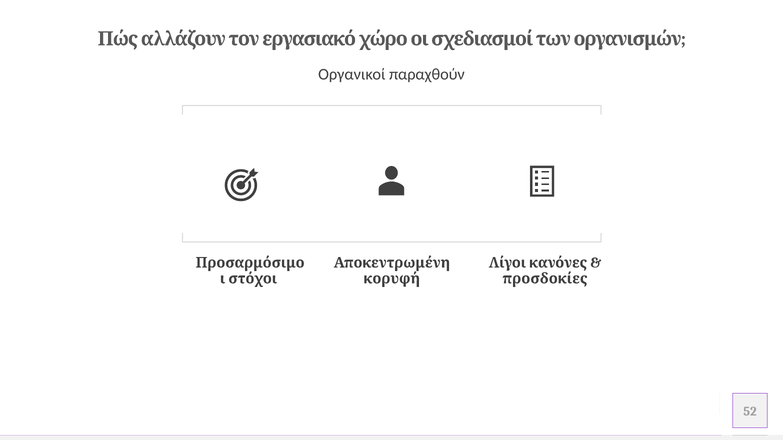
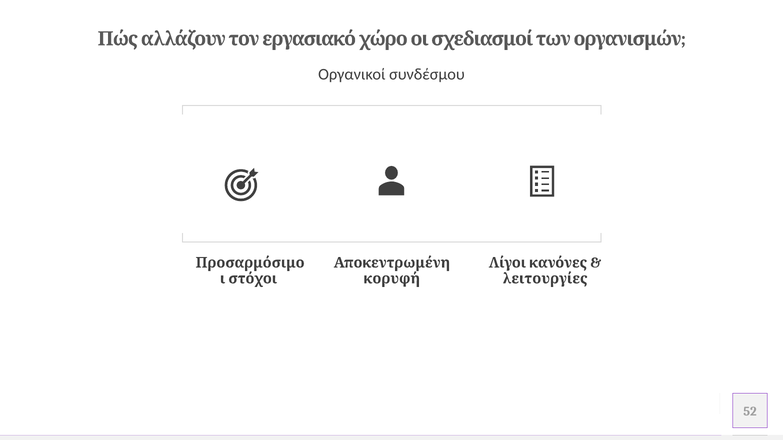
παραχθούν: παραχθούν -> συνδέσμου (427, 74)
προσδοκίες: προσδοκίες -> λειτουργίες (545, 279)
